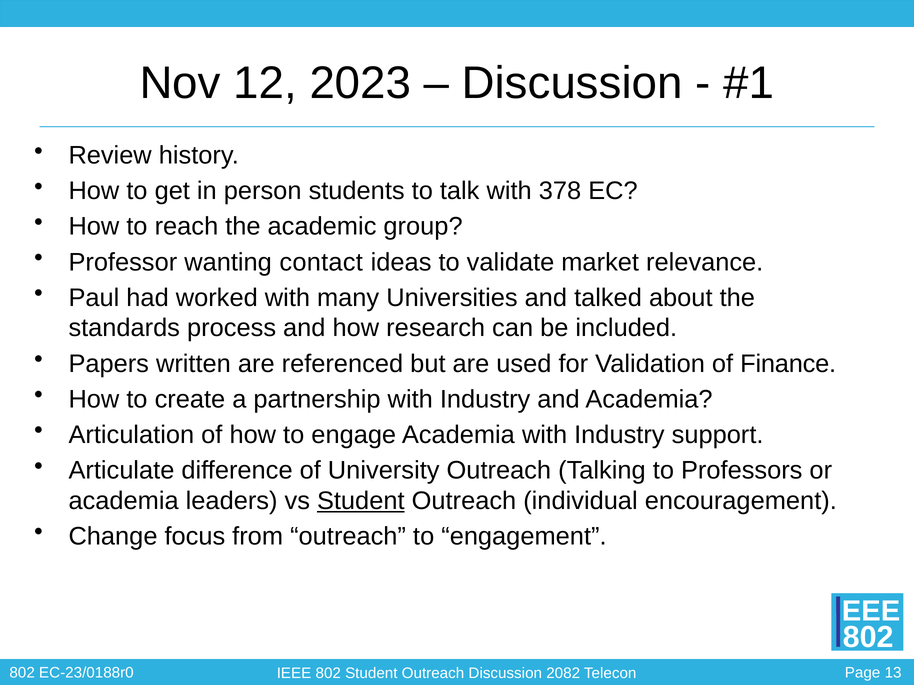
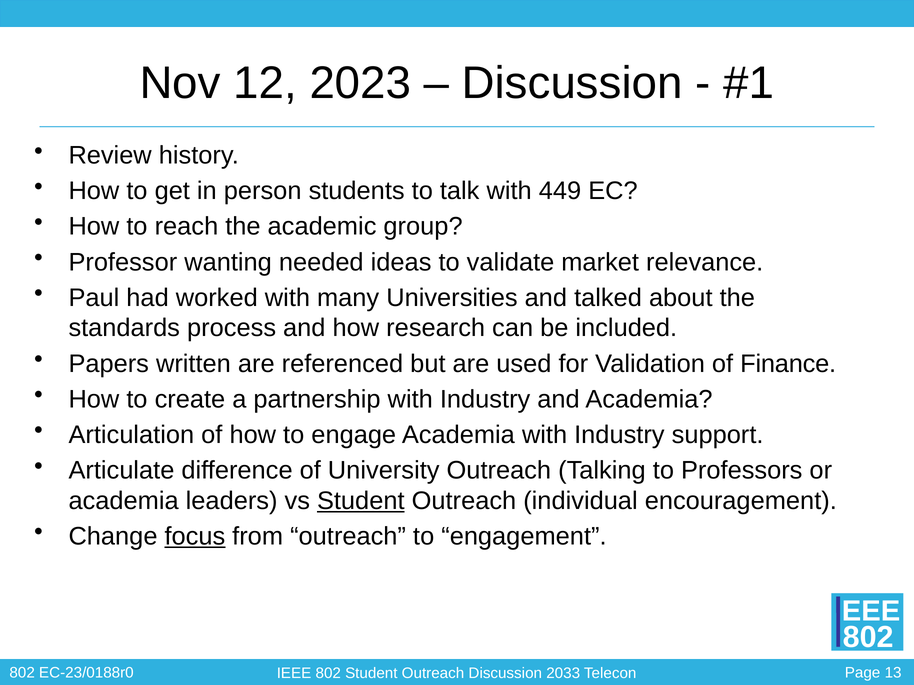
378: 378 -> 449 (560, 191)
contact: contact -> needed (321, 262)
focus underline: none -> present (195, 537)
2082: 2082 -> 2033 (563, 673)
